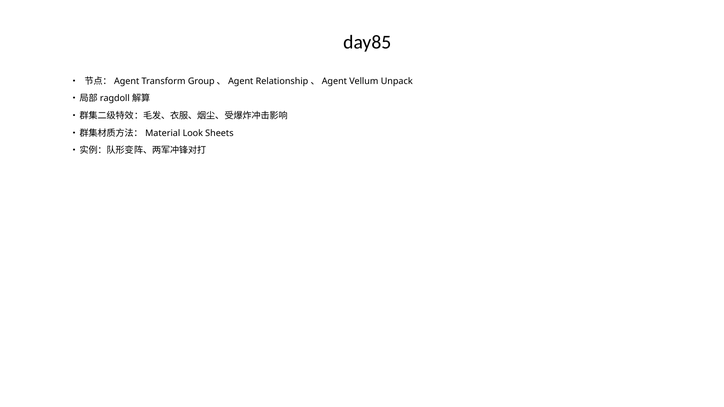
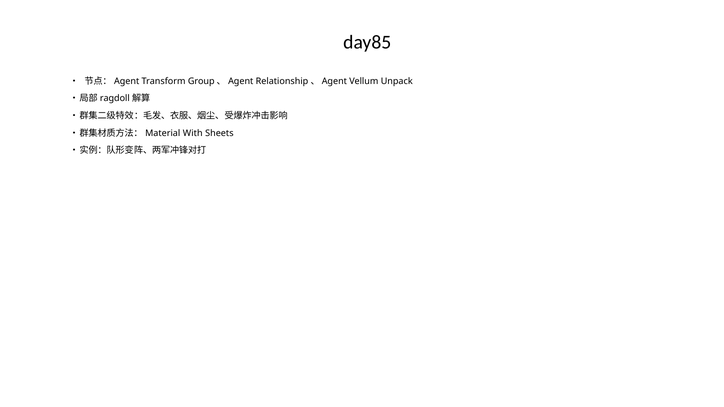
Look: Look -> With (193, 133)
